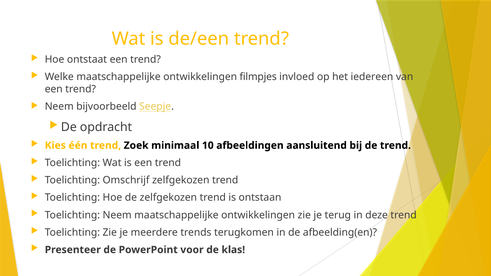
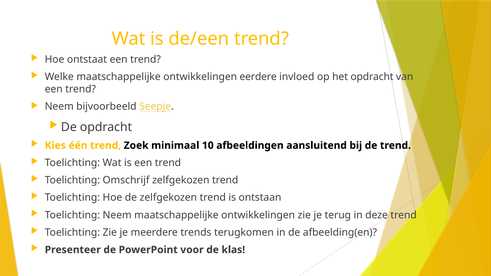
filmpjes: filmpjes -> eerdere (258, 77)
het iedereen: iedereen -> opdracht (372, 77)
